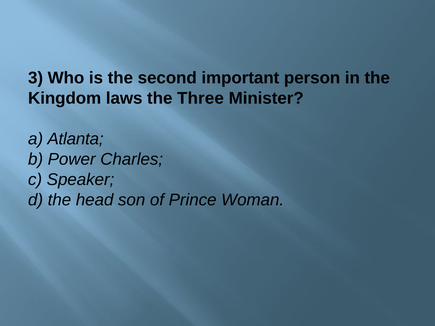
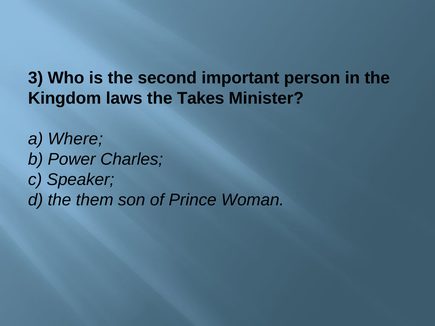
Three: Three -> Takes (201, 98)
Atlanta: Atlanta -> Where (75, 139)
head: head -> them (95, 200)
